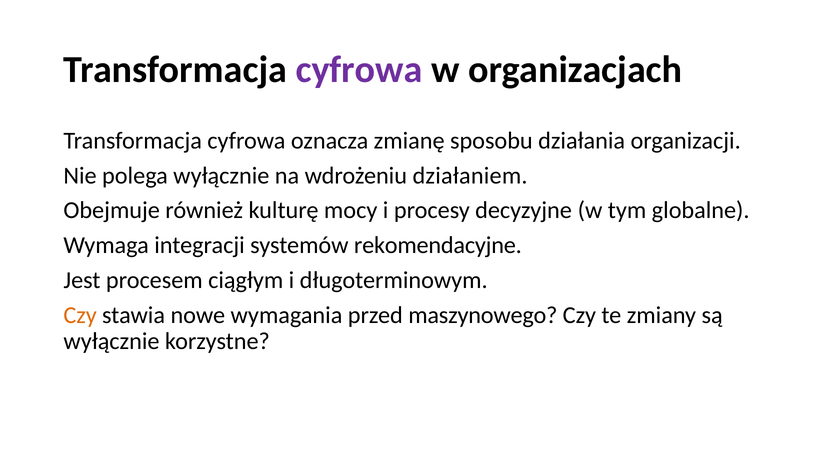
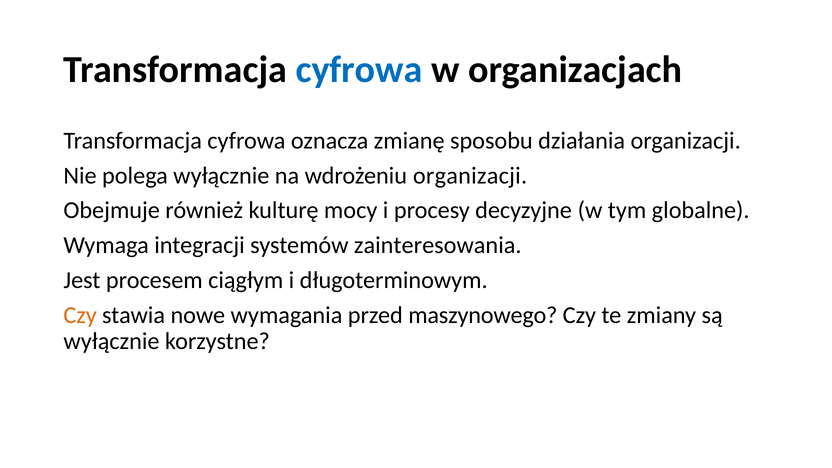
cyfrowa colour: purple -> blue (359, 70)
wdrożeniu działaniem: działaniem -> organizacji (470, 176)
rekomendacyjne: rekomendacyjne -> zainteresowania (438, 245)
